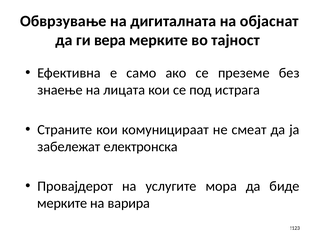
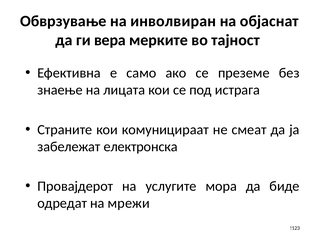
дигиталната: дигиталната -> инволвиран (173, 21)
мерките: мерките -> одредат (62, 203)
варира: варира -> мрежи (129, 203)
